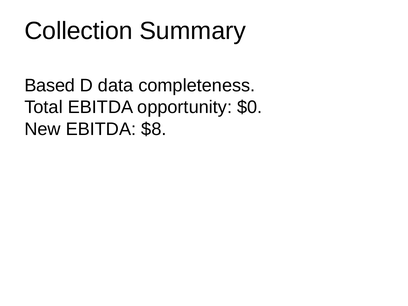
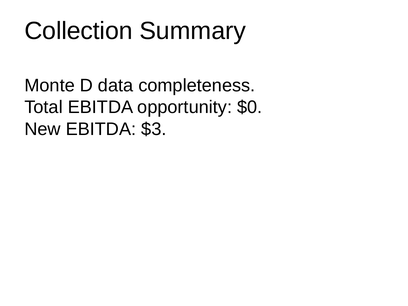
Based: Based -> Monte (50, 86)
$8: $8 -> $3 (154, 129)
